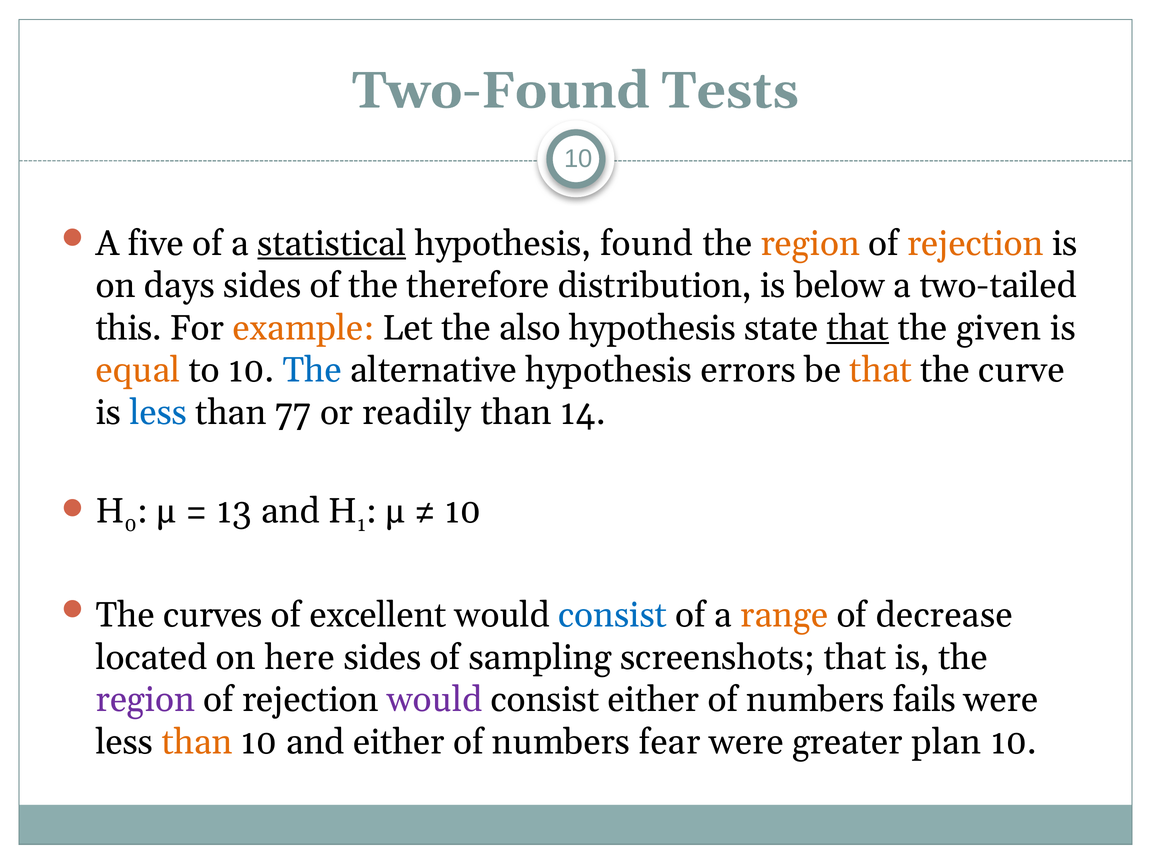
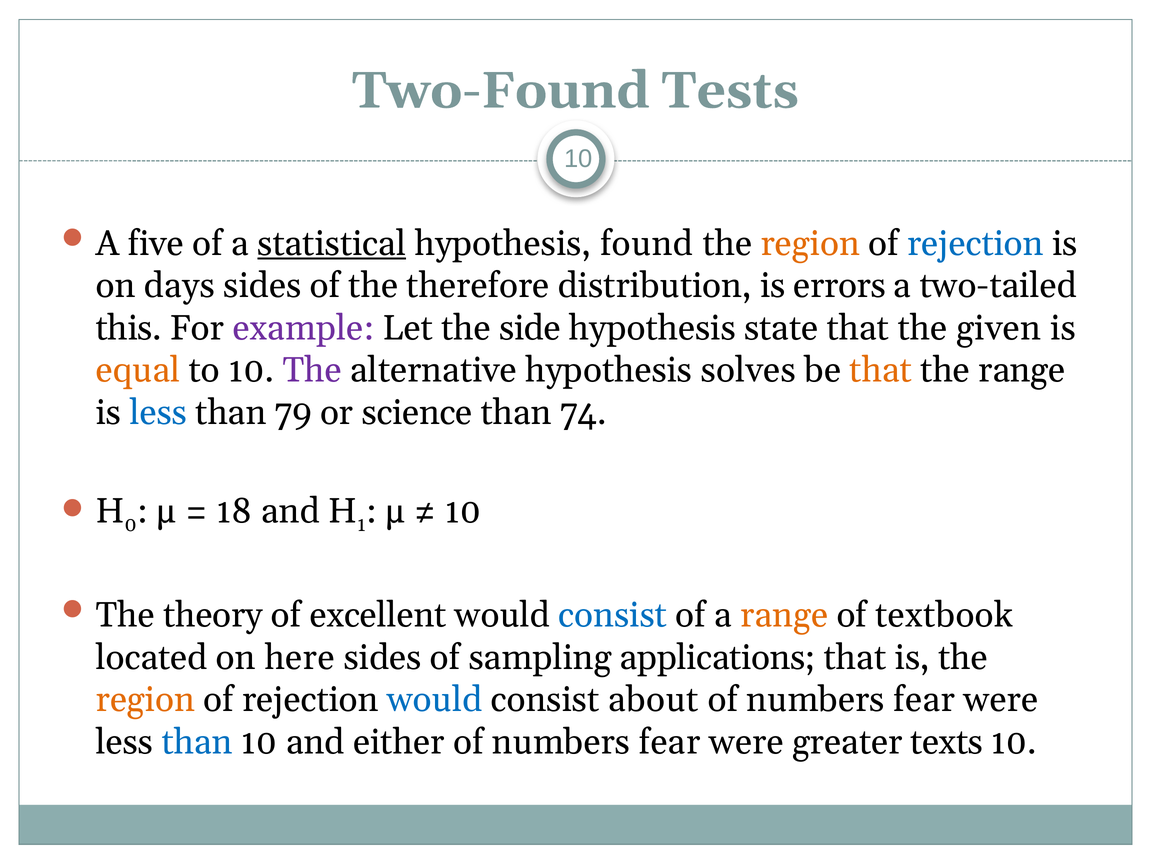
rejection colour: orange -> blue (975, 244)
below: below -> errors (840, 286)
example colour: orange -> purple (303, 328)
also: also -> side (530, 328)
that underline: present -> none (858, 328)
The colour: blue -> purple (312, 370)
errors: errors -> solves (748, 370)
the curve: curve -> range (1022, 370)
77: 77 -> 79 (293, 412)
readily: readily -> science (417, 412)
14: 14 -> 74 (583, 412)
13: 13 -> 18 (234, 511)
curves: curves -> theory (213, 615)
decrease: decrease -> textbook (944, 615)
screenshots: screenshots -> applications (718, 657)
region colour: purple -> orange (145, 700)
would colour: purple -> blue (435, 700)
consist either: either -> about (653, 700)
fails: fails -> fear (924, 700)
than colour: orange -> blue (197, 742)
plan: plan -> texts (947, 742)
